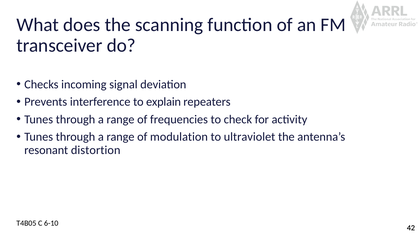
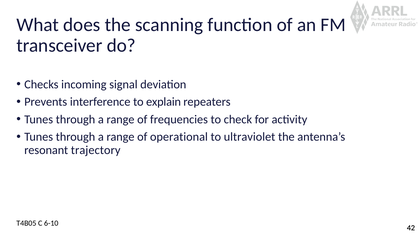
modulation: modulation -> operational (179, 137)
distortion: distortion -> trajectory (96, 150)
